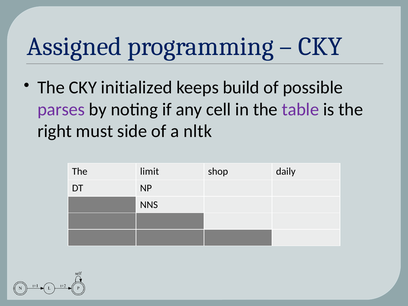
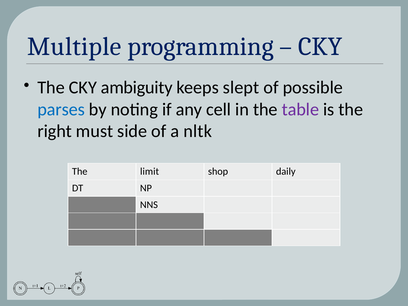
Assigned: Assigned -> Multiple (74, 46)
initialized: initialized -> ambiguity (137, 88)
build: build -> slept (241, 88)
parses colour: purple -> blue (61, 109)
